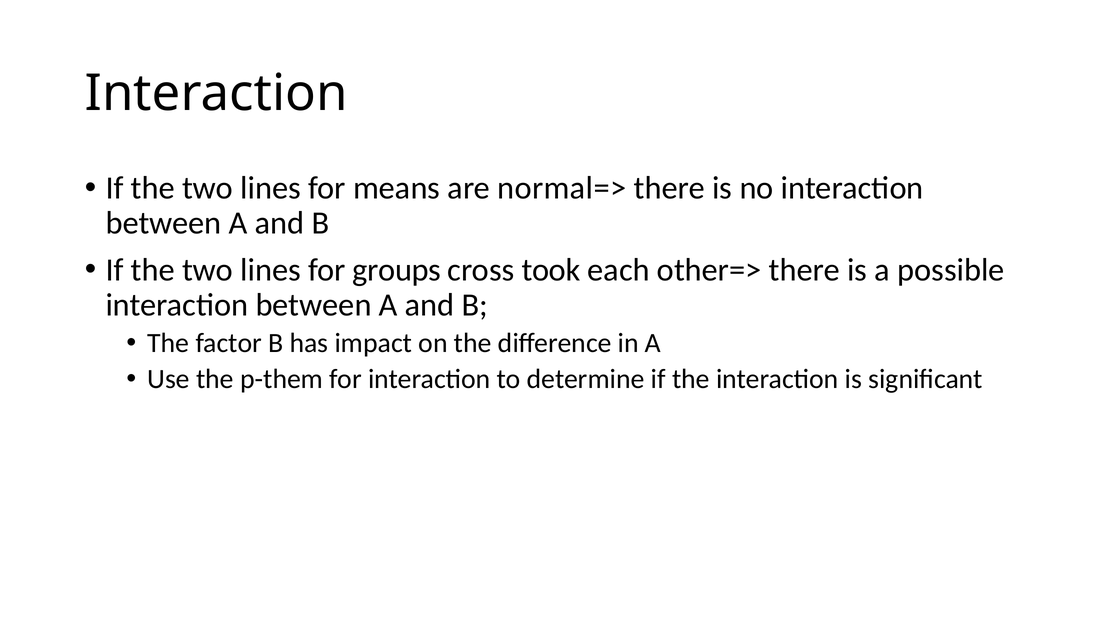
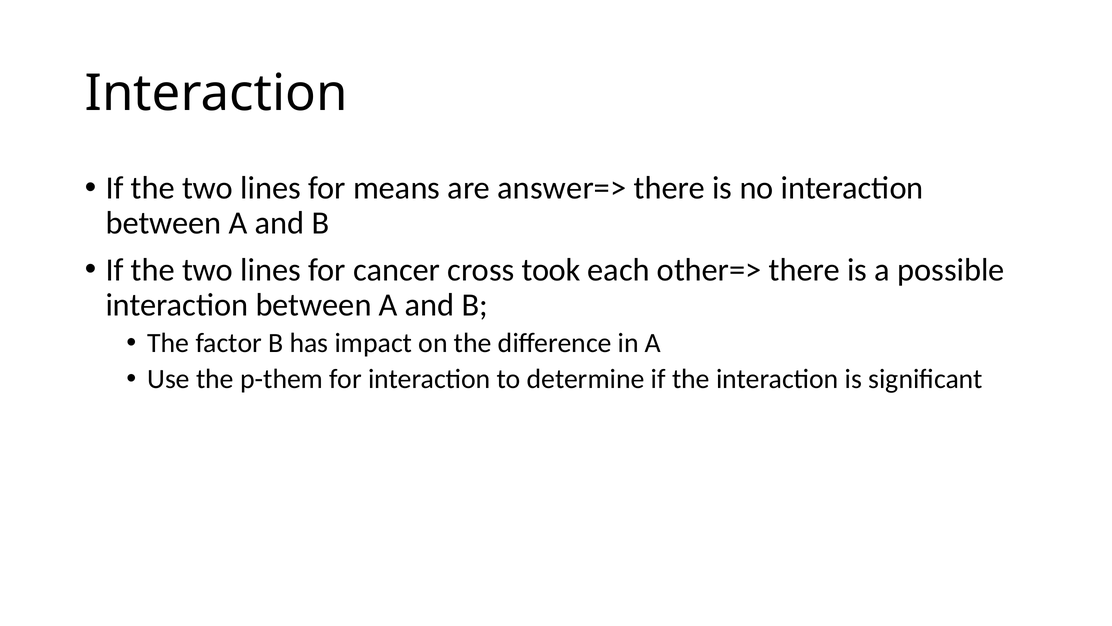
normal=>: normal=> -> answer=> (562, 188)
groups: groups -> cancer (397, 270)
